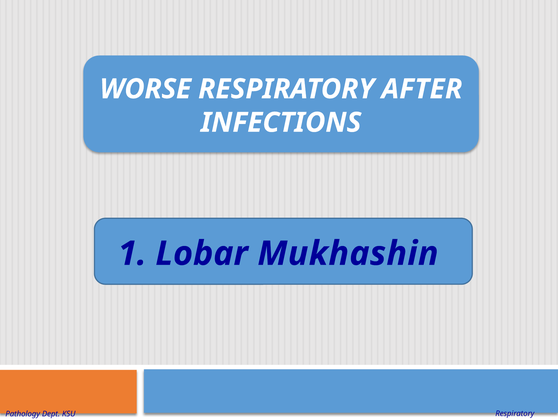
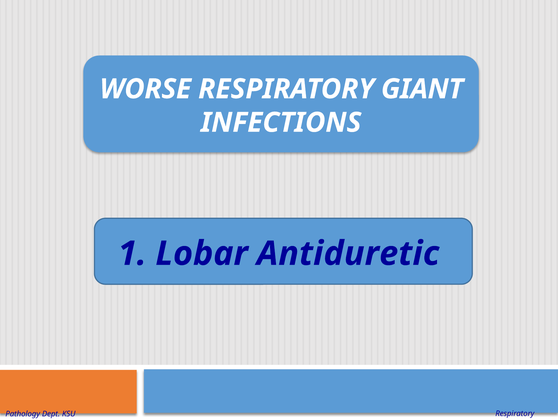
AFTER: AFTER -> GIANT (422, 89)
Mukhashin: Mukhashin -> Antiduretic (348, 253)
